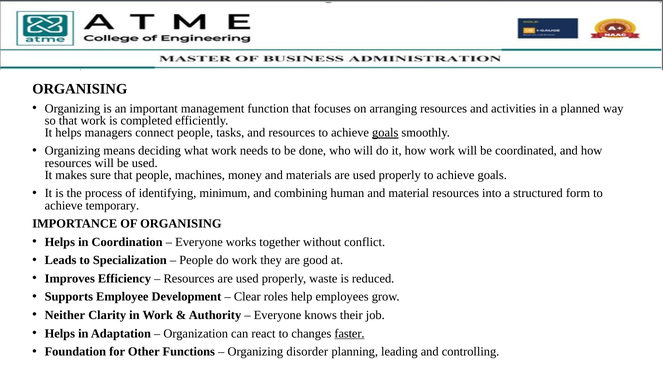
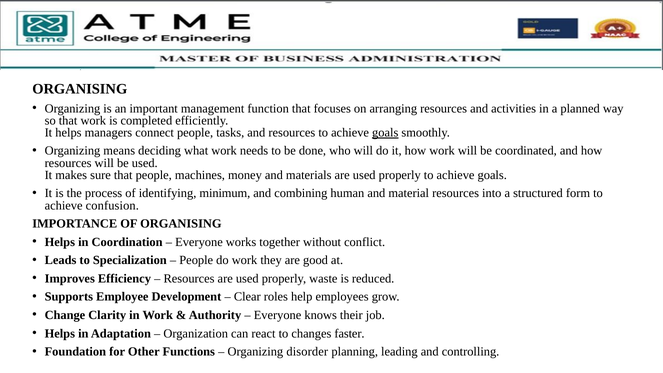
temporary: temporary -> confusion (112, 205)
Neither: Neither -> Change (65, 315)
faster underline: present -> none (350, 333)
